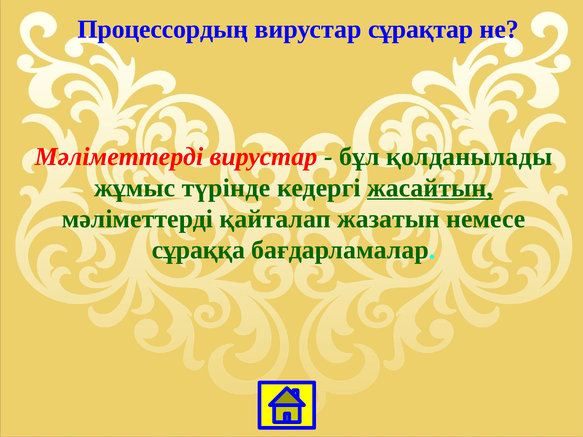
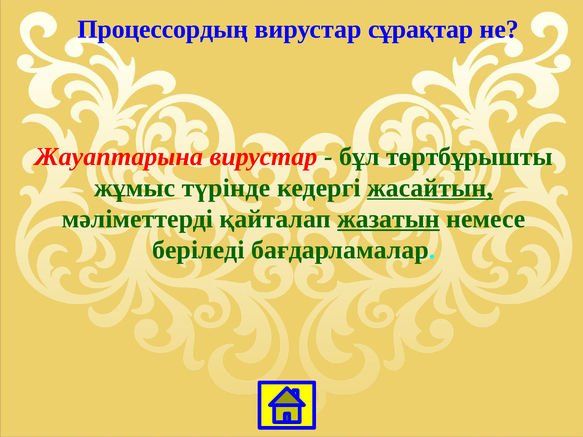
Мәліметтерді: Мәліметтерді -> Жауаптарына (119, 157)
қолданылады: қолданылады -> төртбұрышты (469, 157)
жазатын underline: none -> present (389, 219)
сұраққа: сұраққа -> беріледі (198, 250)
